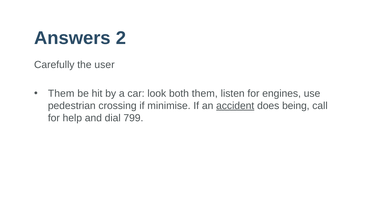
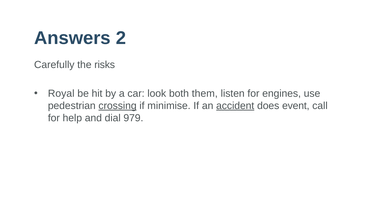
user: user -> risks (105, 65)
Them: Them -> Royal (61, 93)
crossing underline: none -> present (118, 106)
being: being -> event (296, 106)
799: 799 -> 979 (133, 118)
